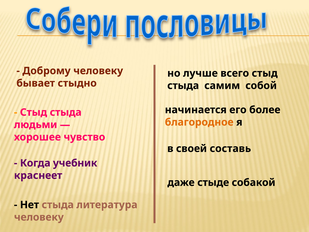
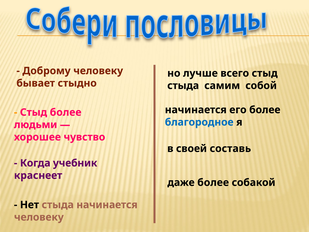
стыда: стыда -> более (66, 112)
благородное colour: orange -> blue (199, 122)
даже стыде: стыде -> более (213, 182)
стыда литература: литература -> начинается (107, 205)
